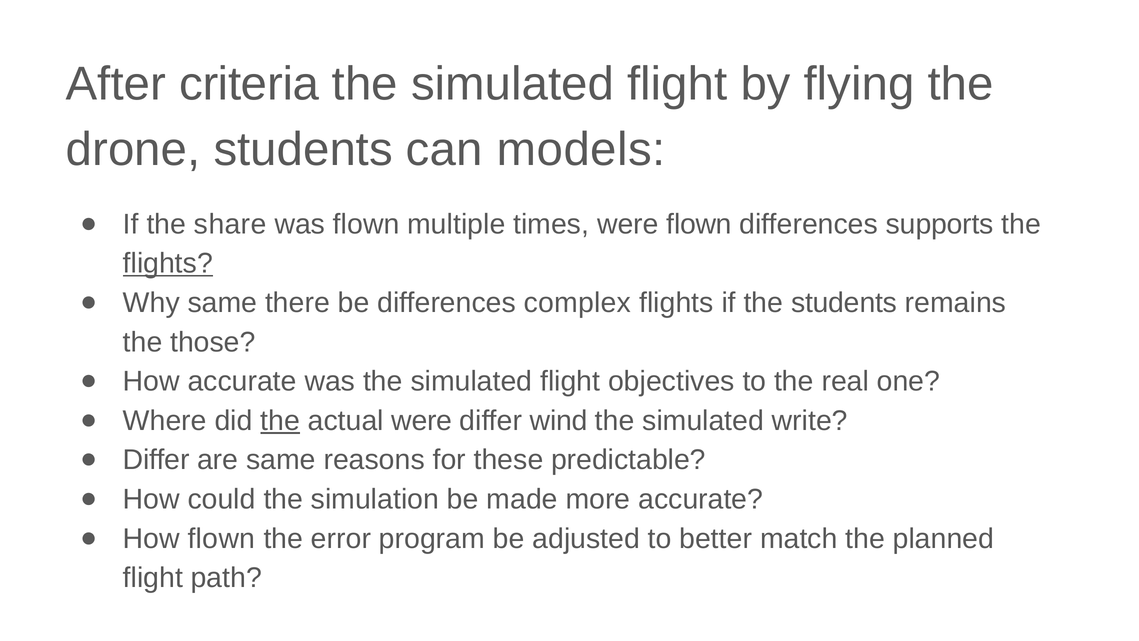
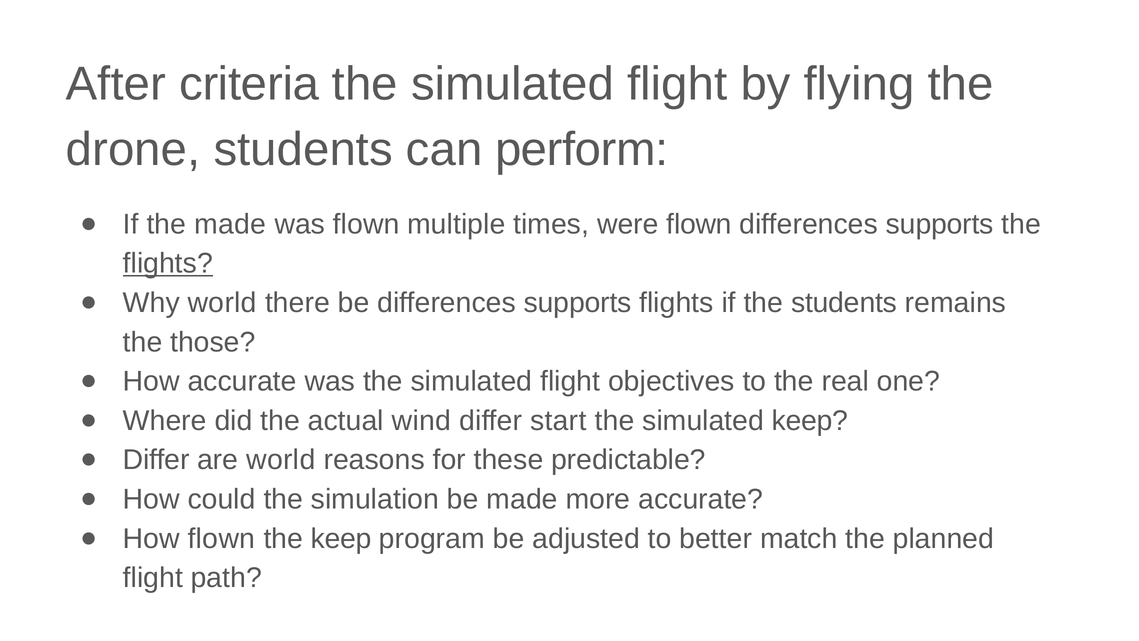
models: models -> perform (582, 150)
the share: share -> made (230, 224)
Why same: same -> world (222, 303)
be differences complex: complex -> supports (578, 303)
the underline: present -> none (280, 421)
actual were: were -> wind (421, 421)
wind: wind -> start (558, 421)
simulated write: write -> keep (810, 421)
are same: same -> world (281, 460)
the error: error -> keep (341, 538)
